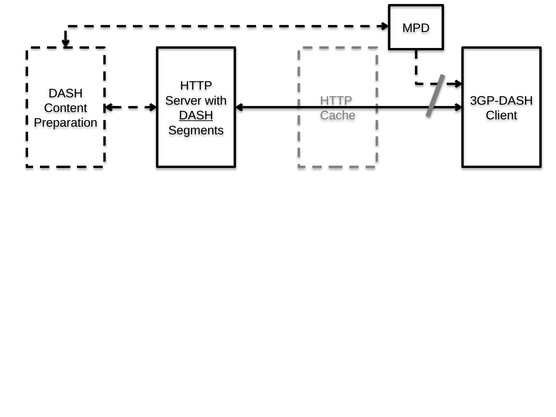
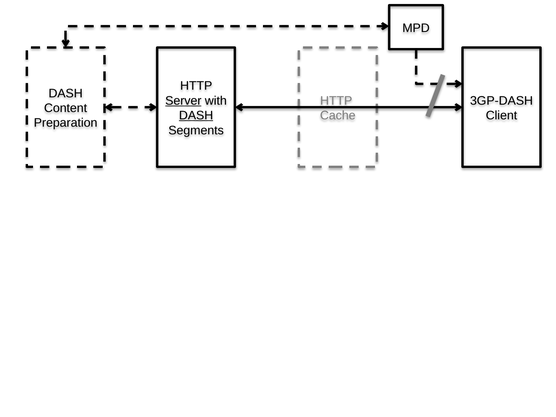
Server underline: none -> present (183, 101)
